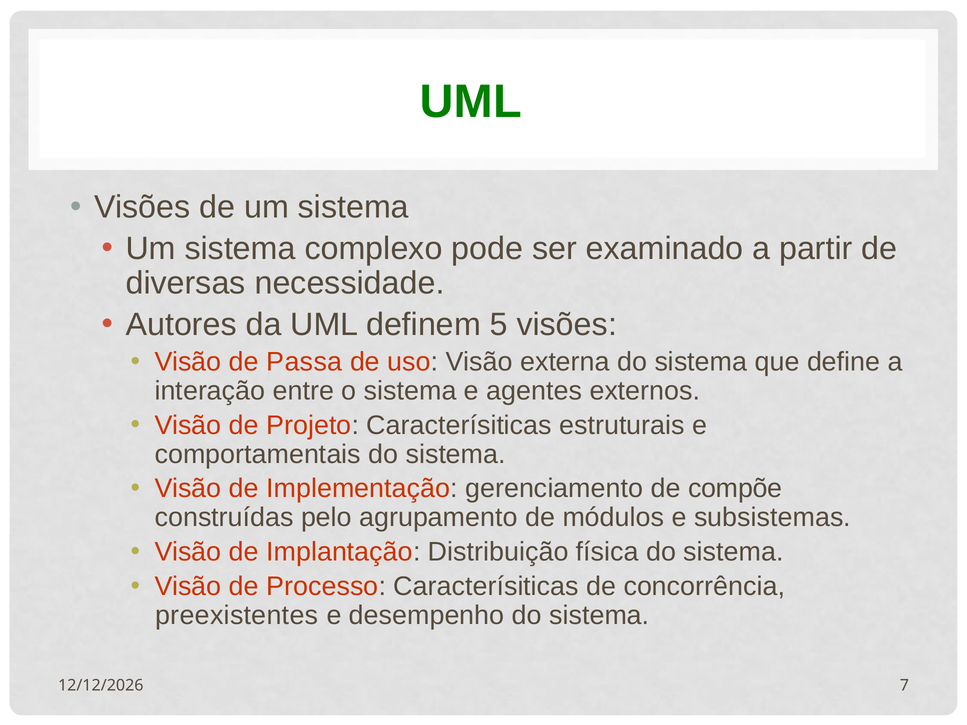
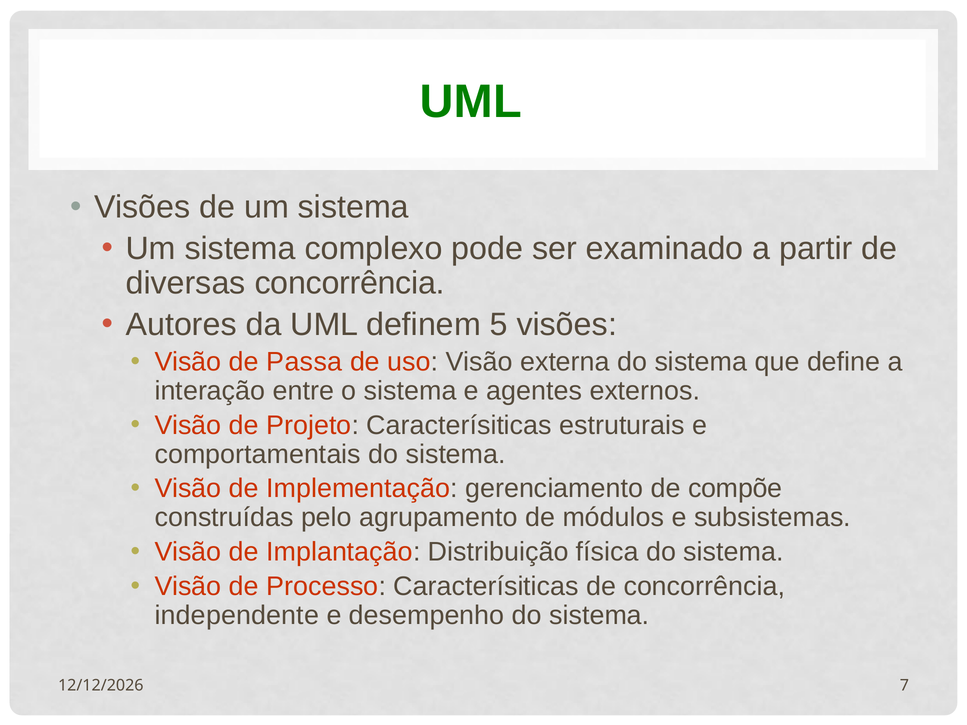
diversas necessidade: necessidade -> concorrência (350, 283)
preexistentes: preexistentes -> independente (237, 615)
